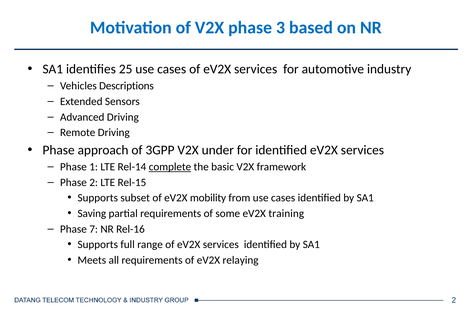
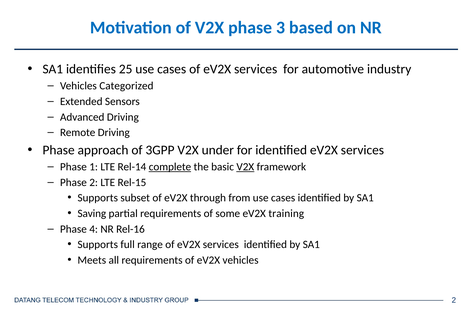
Descriptions: Descriptions -> Categorized (126, 86)
V2X underline: none -> present (245, 167)
mobility: mobility -> through (208, 198)
7: 7 -> 4 (94, 229)
eV2X relaying: relaying -> vehicles (241, 260)
